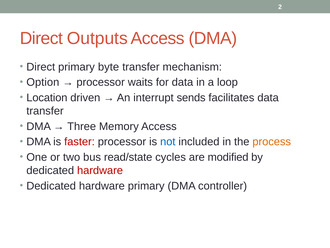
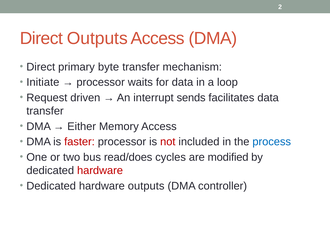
Option: Option -> Initiate (43, 82)
Location: Location -> Request (47, 98)
Three: Three -> Either (82, 126)
not colour: blue -> red (168, 142)
process colour: orange -> blue (272, 142)
read/state: read/state -> read/does (128, 157)
hardware primary: primary -> outputs (146, 186)
